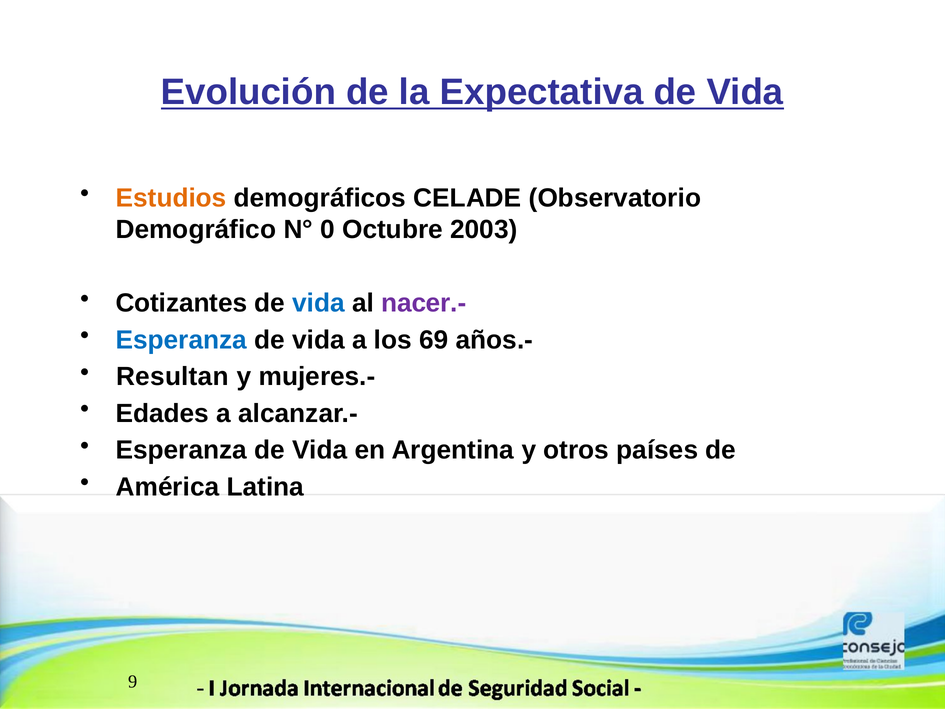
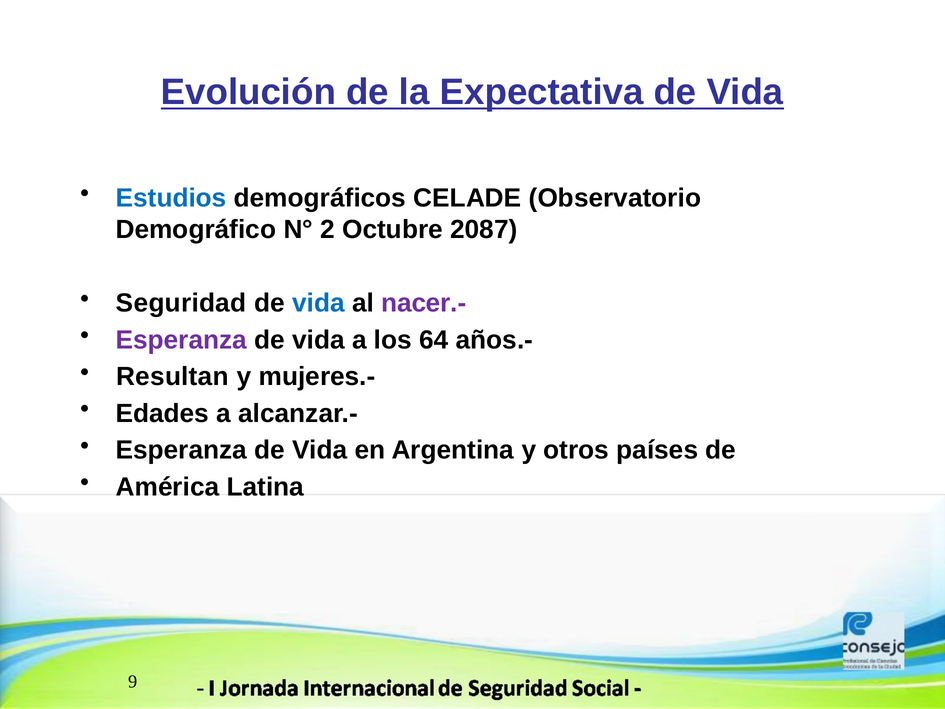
Estudios colour: orange -> blue (171, 198)
0: 0 -> 2 (328, 229)
2003: 2003 -> 2087 (484, 229)
Cotizantes: Cotizantes -> Seguridad (181, 303)
Esperanza colour: blue -> purple (181, 340)
69: 69 -> 64 (434, 340)
